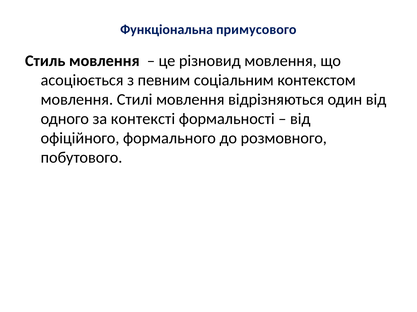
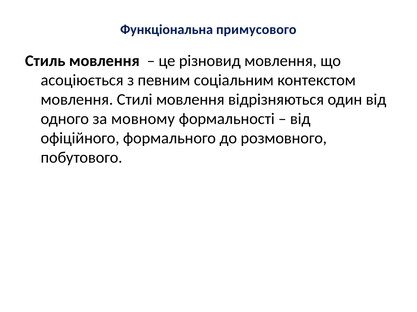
контексті: контексті -> мовному (143, 119)
